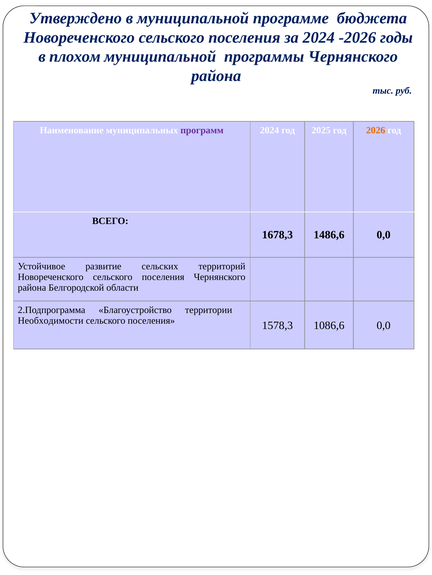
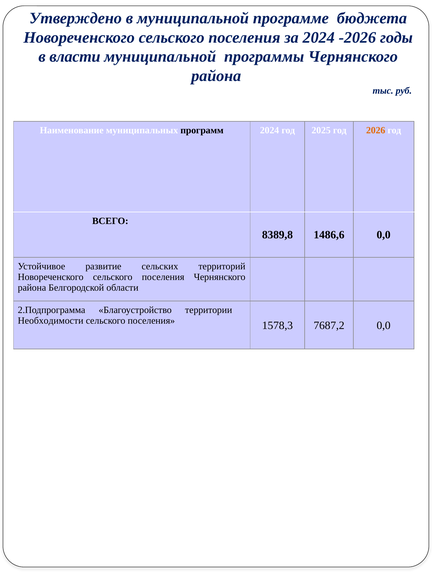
плохом: плохом -> власти (75, 57)
программ colour: purple -> black (202, 131)
1678,3: 1678,3 -> 8389,8 (277, 235)
1086,6: 1086,6 -> 7687,2 (329, 326)
